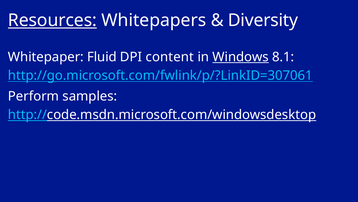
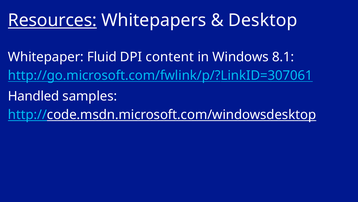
Diversity: Diversity -> Desktop (263, 20)
Windows underline: present -> none (241, 57)
Perform: Perform -> Handled (34, 96)
